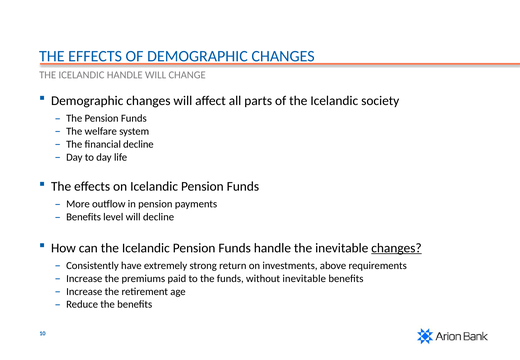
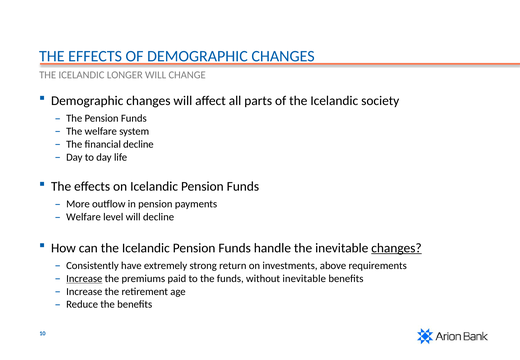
ICELANDIC HANDLE: HANDLE -> LONGER (125, 75)
Benefits: Benefits -> Welfare (84, 217)
Increase underline: none -> present (84, 279)
